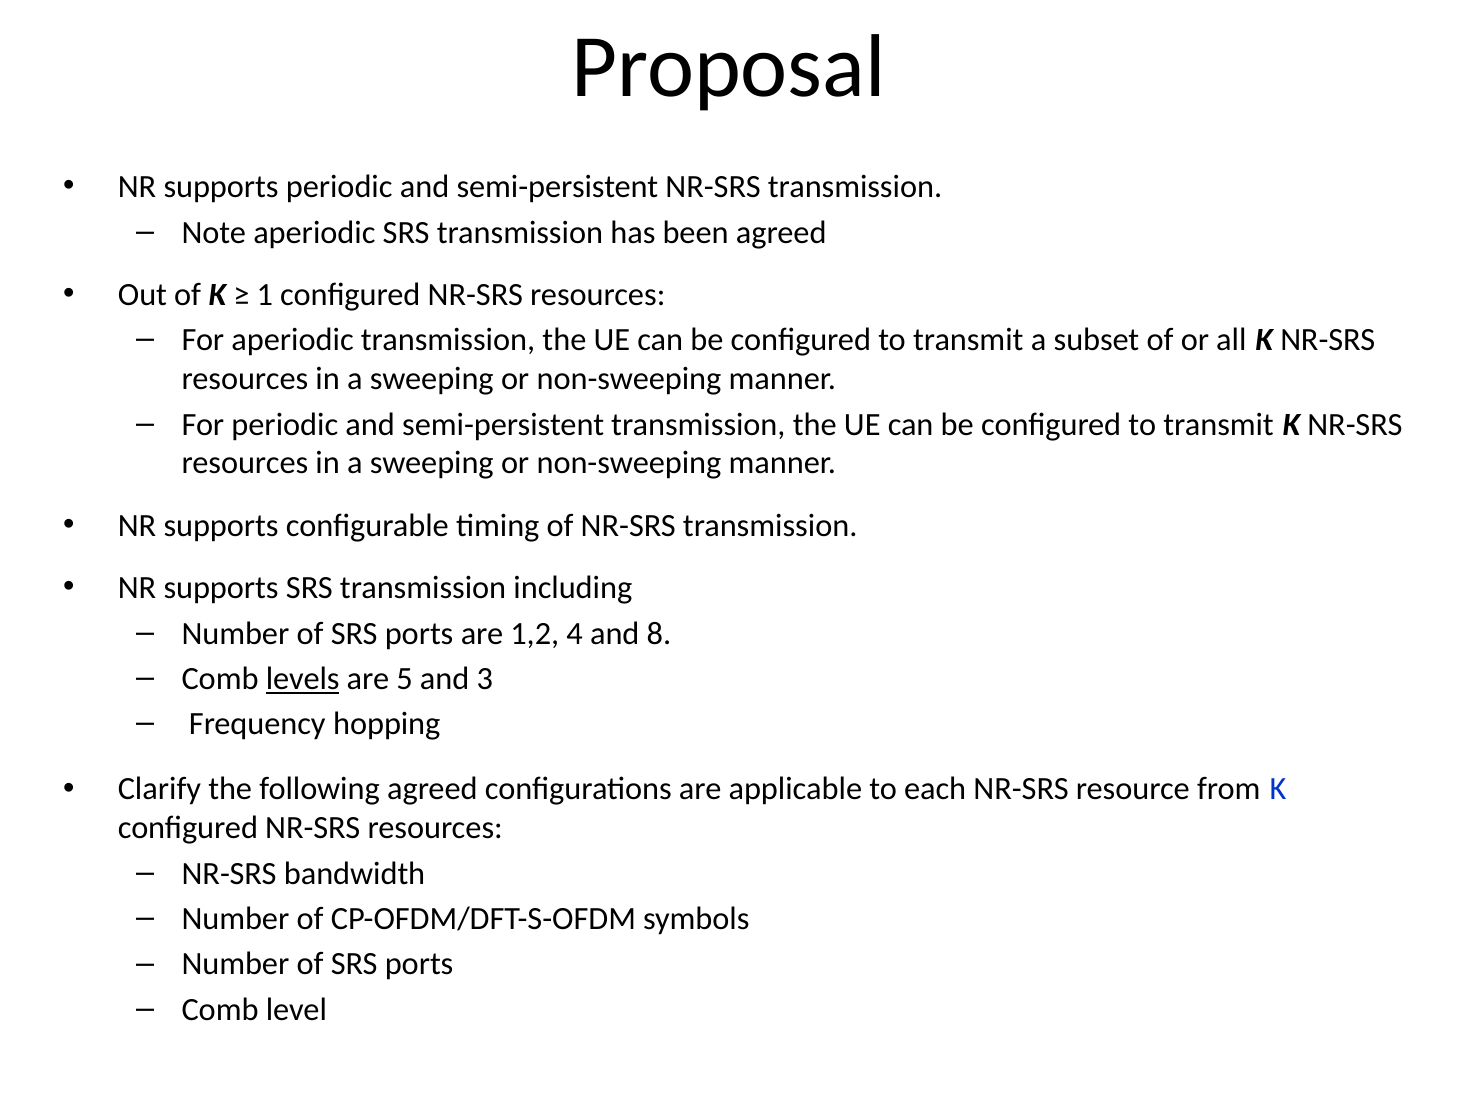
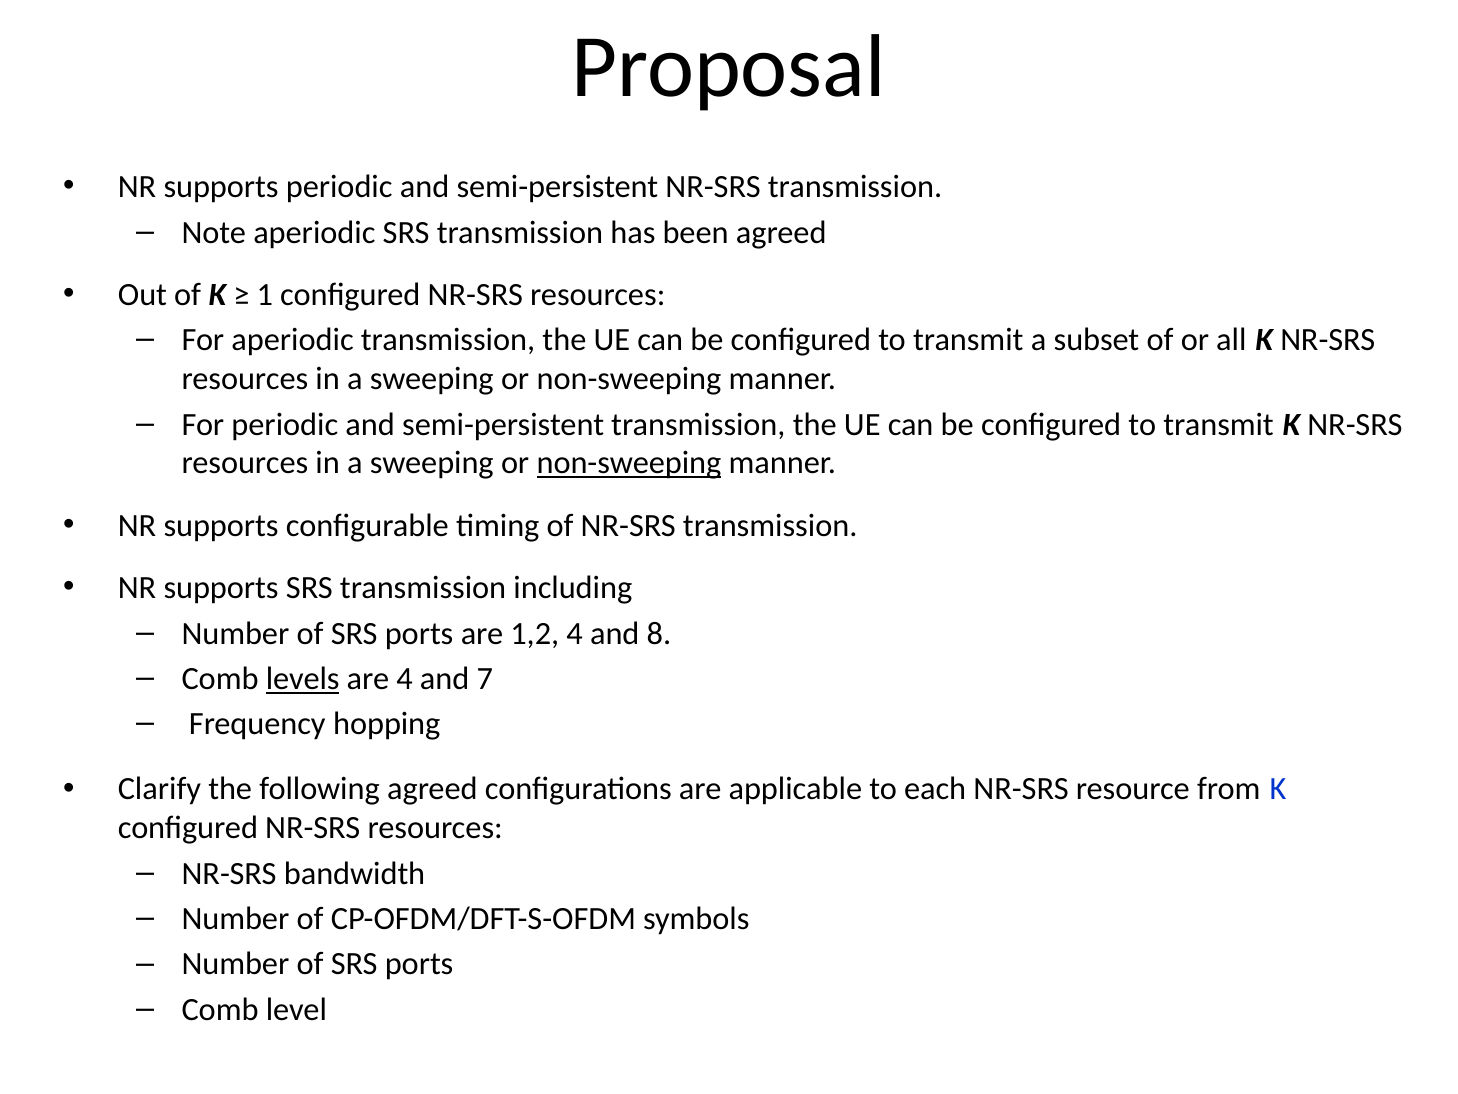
non-sweeping underline: none -> present (629, 463)
are 5: 5 -> 4 (405, 678)
3: 3 -> 7 (485, 678)
